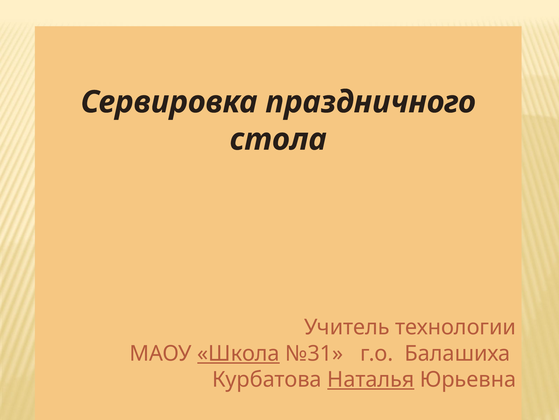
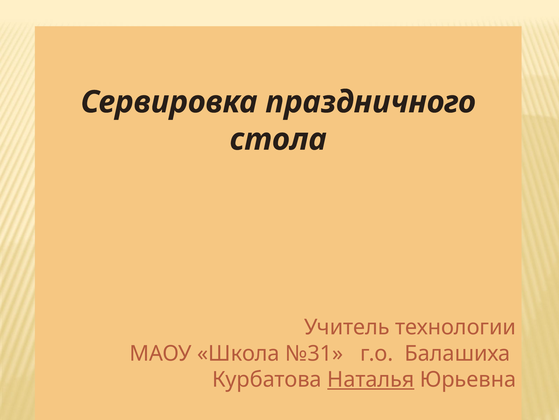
Школа underline: present -> none (239, 353)
